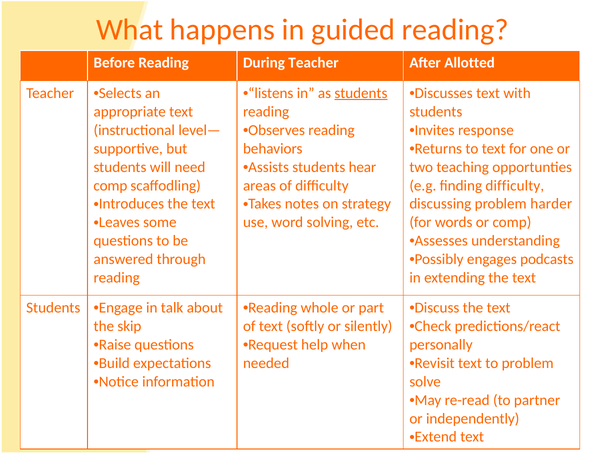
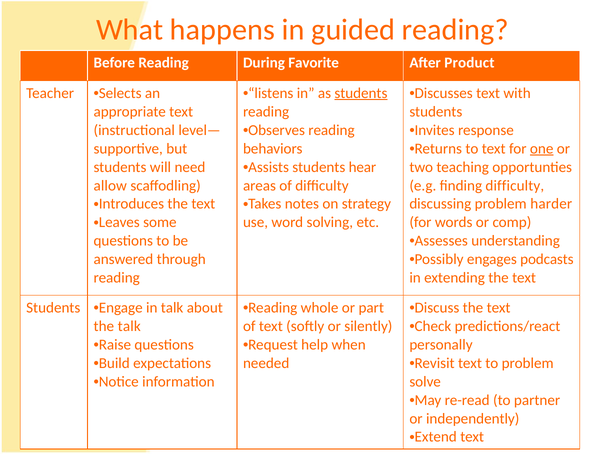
During Teacher: Teacher -> Favorite (314, 63)
Allotted: Allotted -> Product (469, 63)
one underline: none -> present (542, 148)
comp: comp -> allow (110, 185)
the skip: skip -> talk (129, 326)
